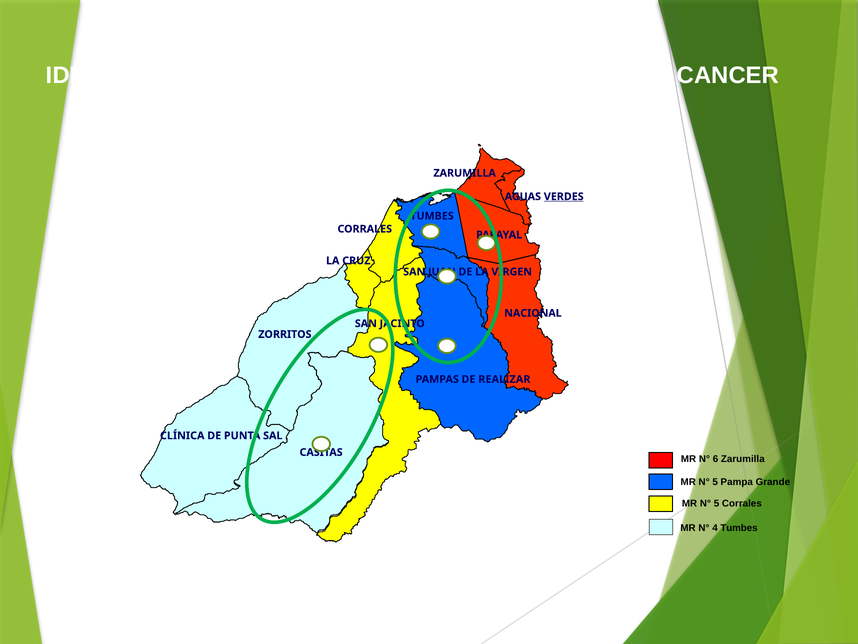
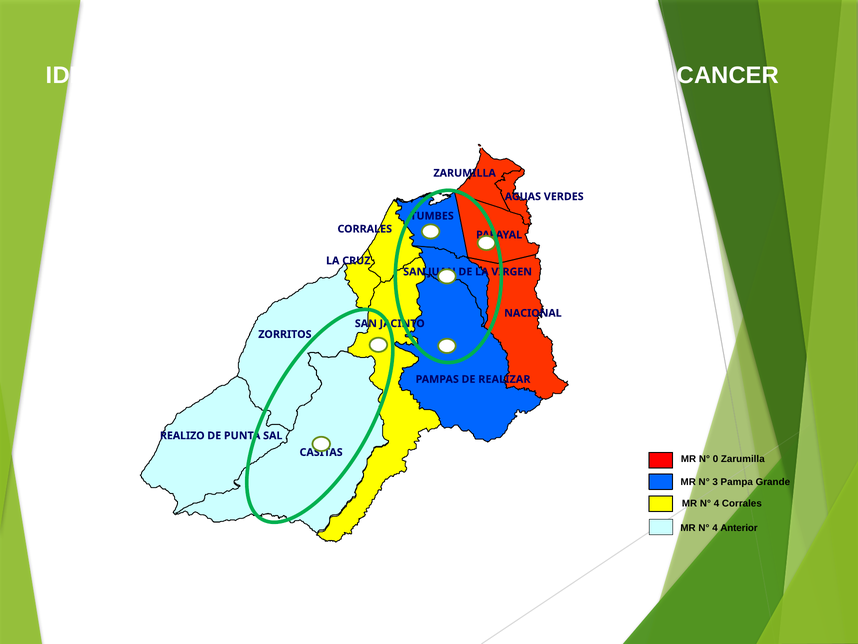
VERDES underline: present -> none (564, 196)
CLÍNICA: CLÍNICA -> REALIZO (182, 435)
6: 6 -> 0 (715, 459)
5: 5 -> 3 (715, 482)
5: 5 -> 4 (716, 503)
4 Tumbes: Tumbes -> Anterior (739, 527)
